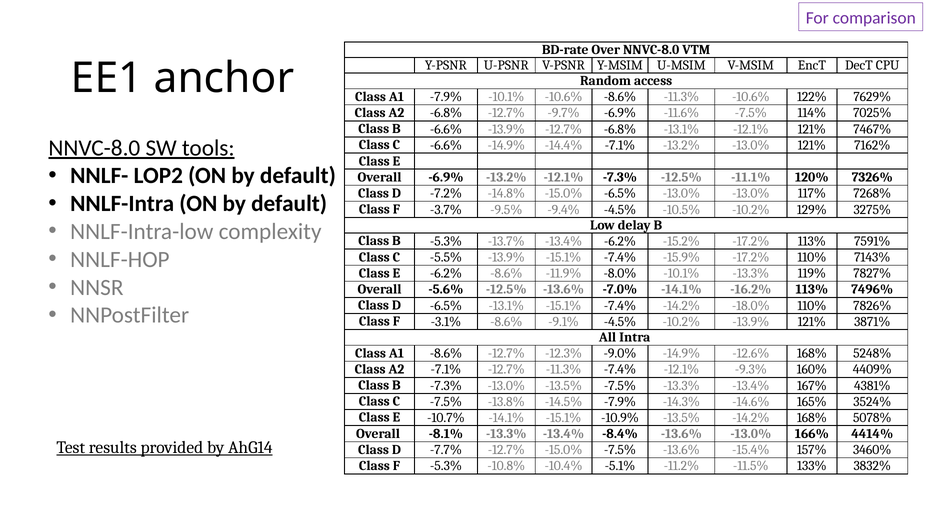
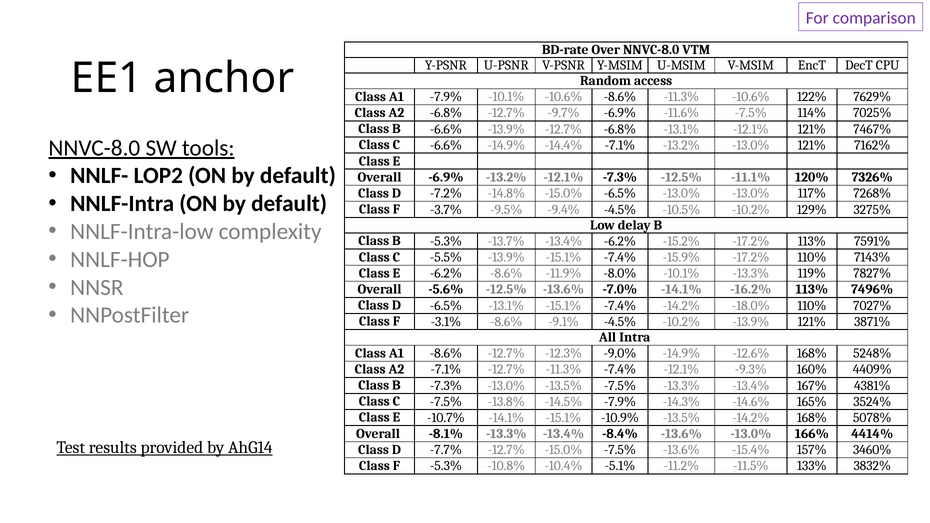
7826%: 7826% -> 7027% (872, 306)
